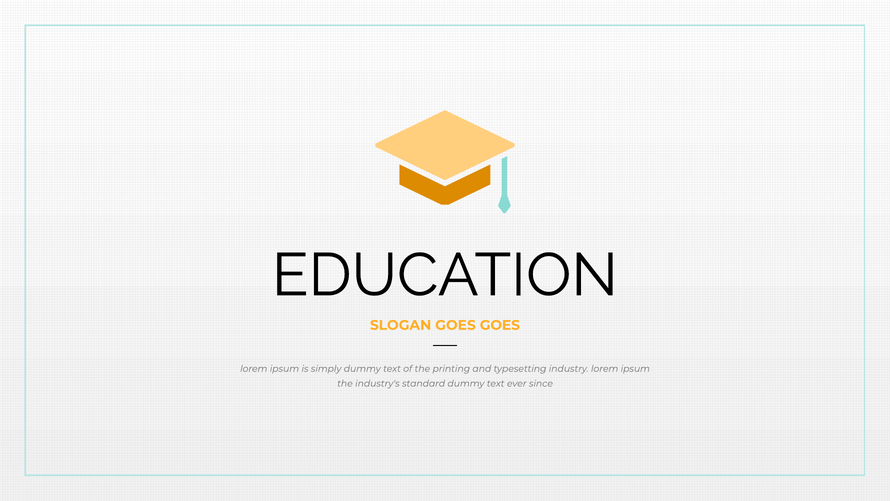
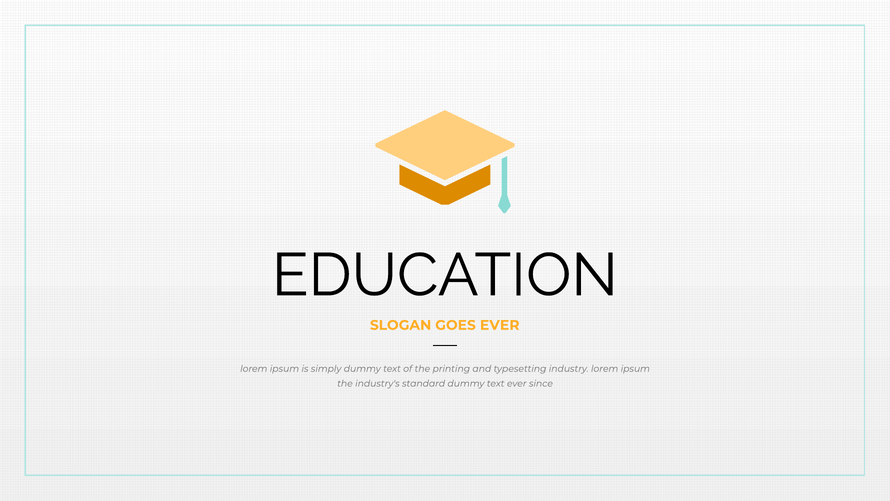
GOES GOES: GOES -> EVER (500, 325)
